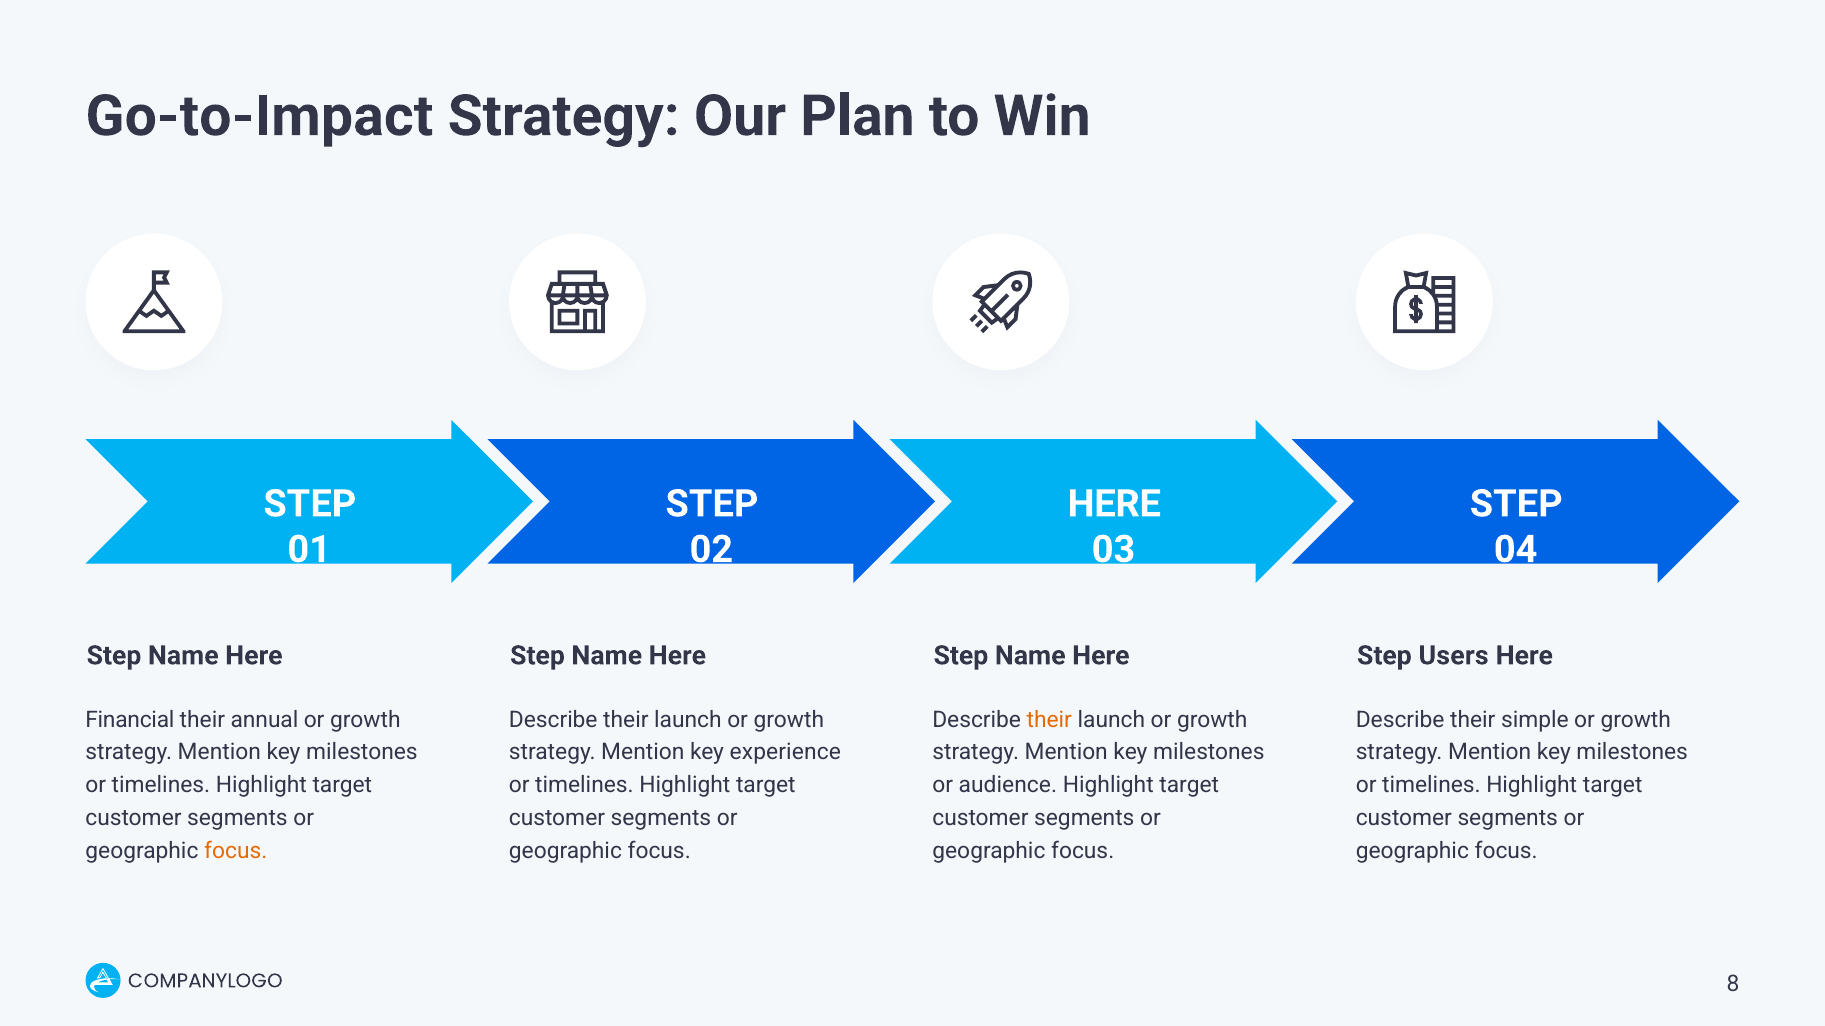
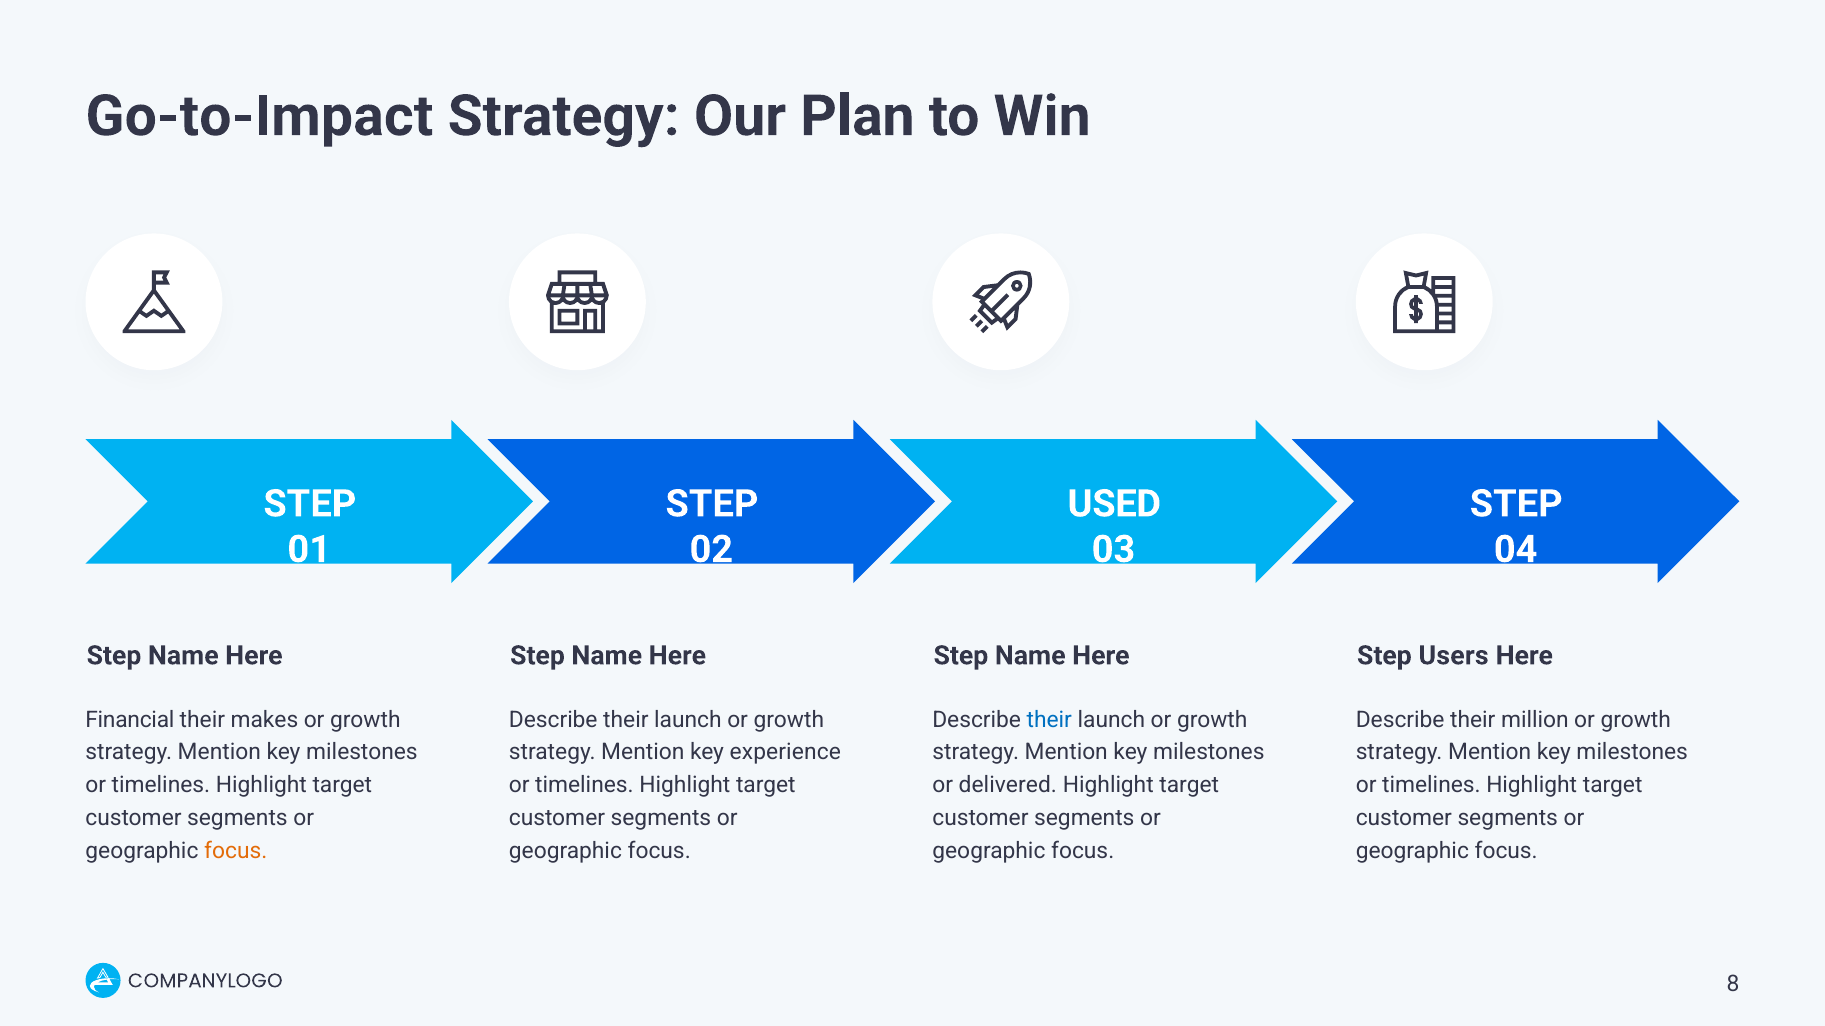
HERE: HERE -> USED (1114, 504)
annual: annual -> makes (264, 720)
their colour: orange -> blue (1049, 720)
simple: simple -> million (1535, 720)
audience: audience -> delivered (1008, 786)
